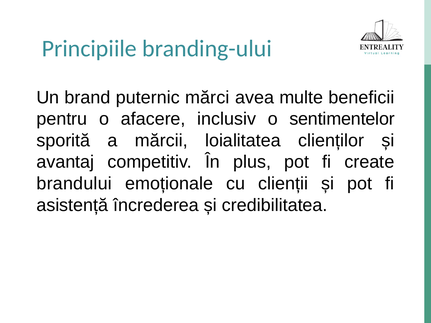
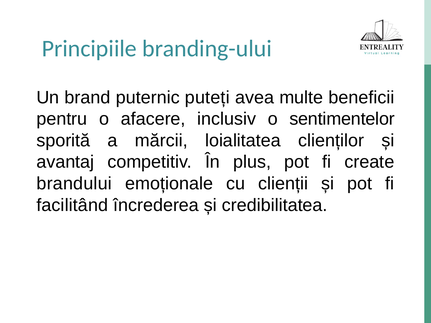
mărci: mărci -> puteți (207, 98)
asistență: asistență -> facilitând (72, 205)
